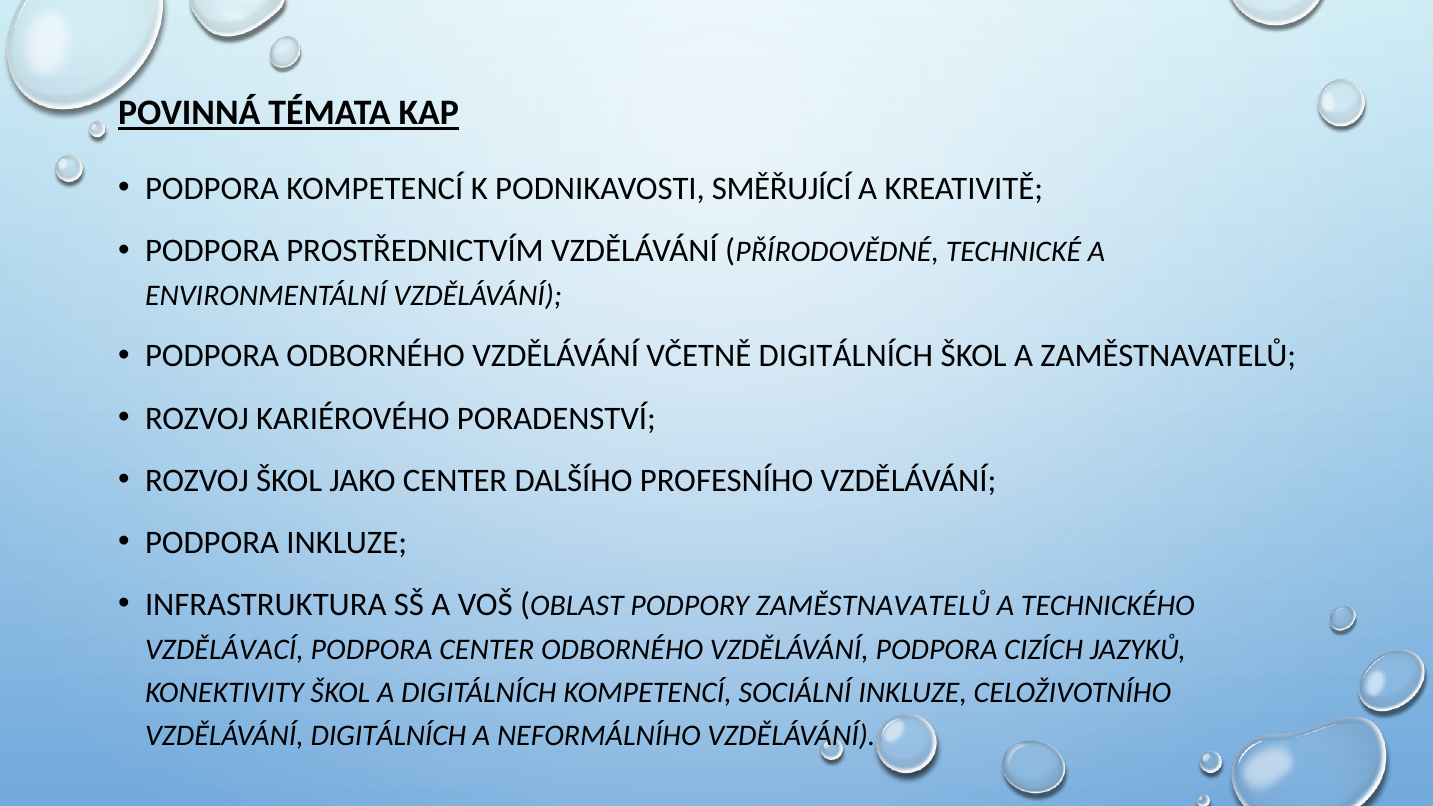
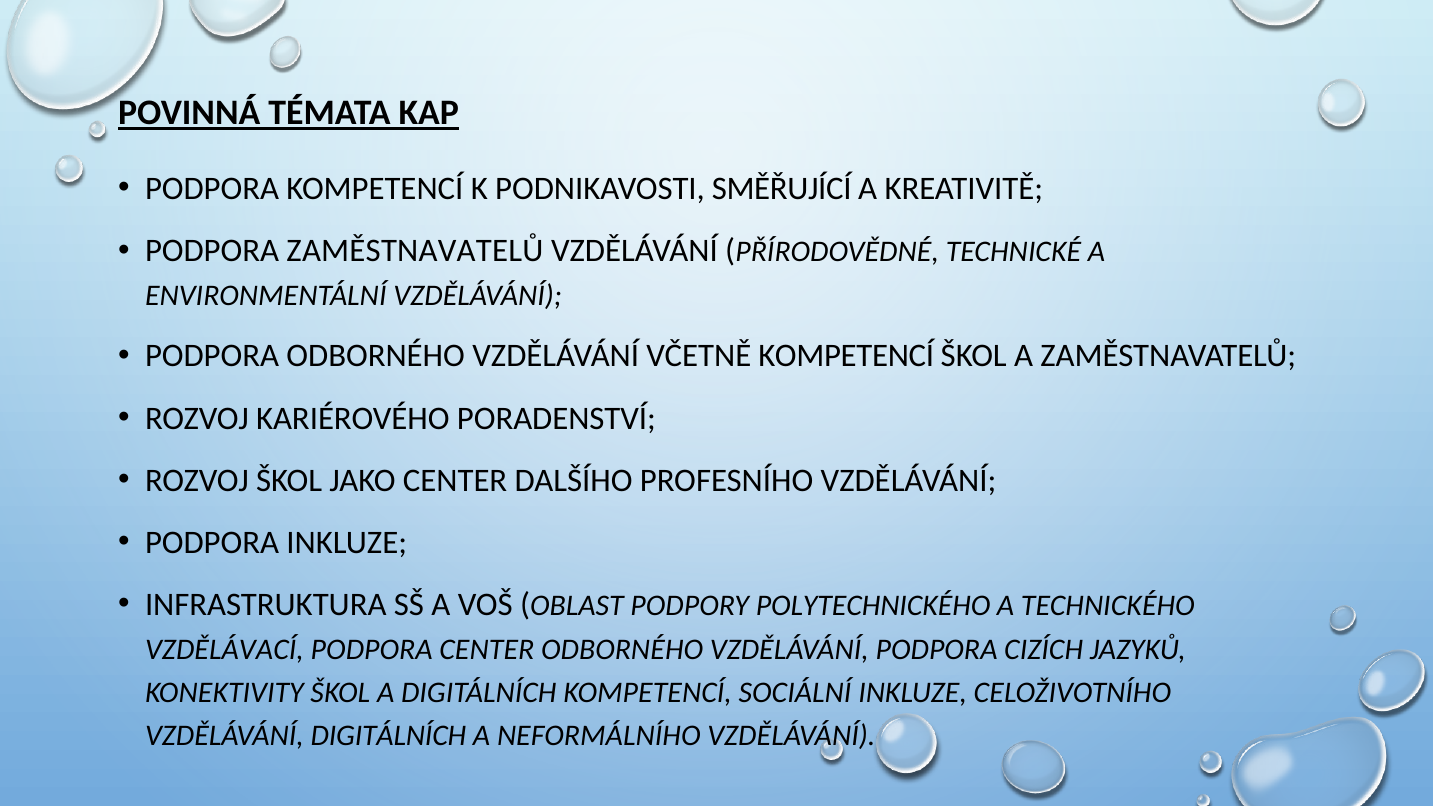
PODPORA PROSTŘEDNICTVÍM: PROSTŘEDNICTVÍM -> ZAMĚSTNAVATELŮ (415, 251)
VČETNĚ DIGITÁLNÍCH: DIGITÁLNÍCH -> KOMPETENCÍ (846, 356)
PODPORY ZAMĚSTNAVATELŮ: ZAMĚSTNAVATELŮ -> POLYTECHNICKÉHO (873, 606)
